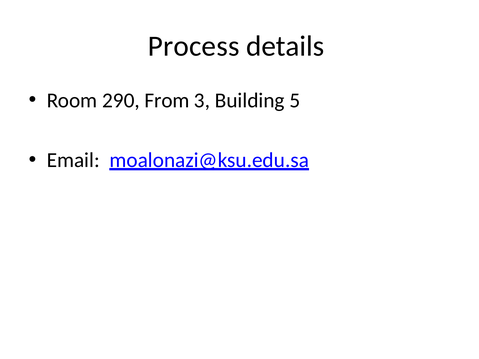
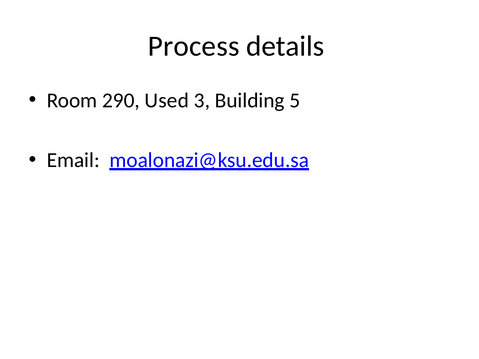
From: From -> Used (167, 100)
